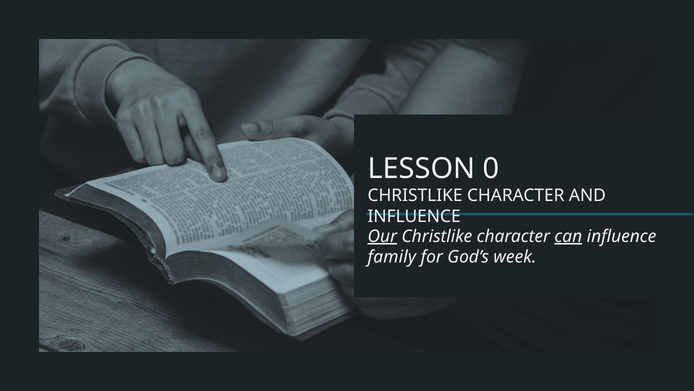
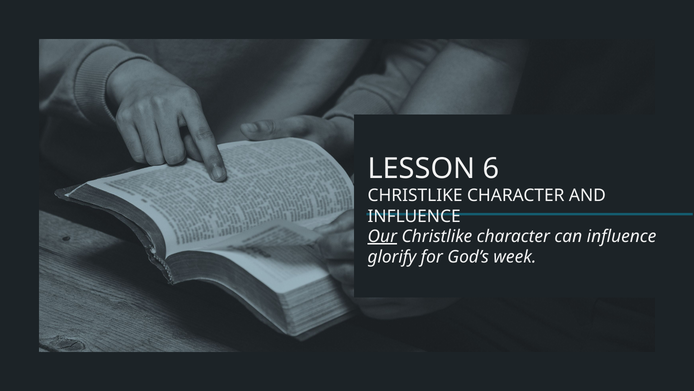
0: 0 -> 6 (491, 168)
can underline: present -> none (568, 236)
family: family -> glorify (392, 257)
